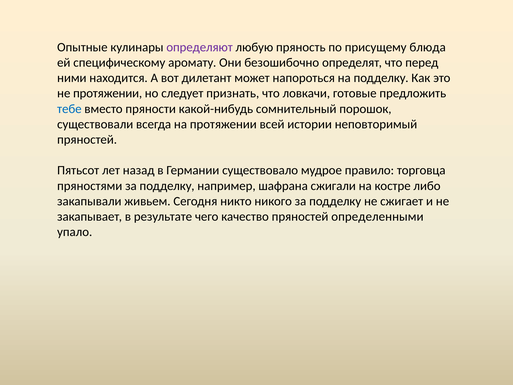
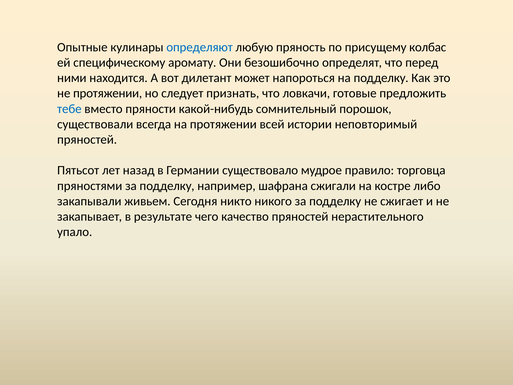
определяют colour: purple -> blue (200, 47)
блюда: блюда -> колбас (428, 47)
определенными: определенными -> нерастительного (377, 216)
